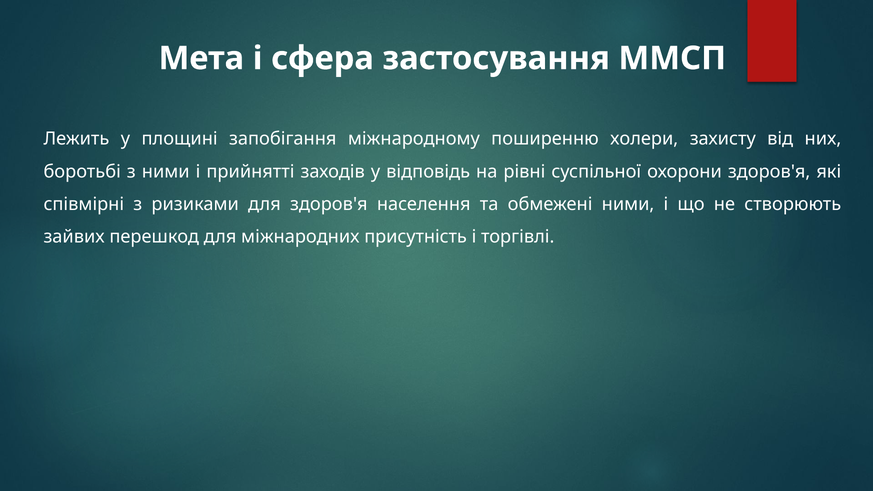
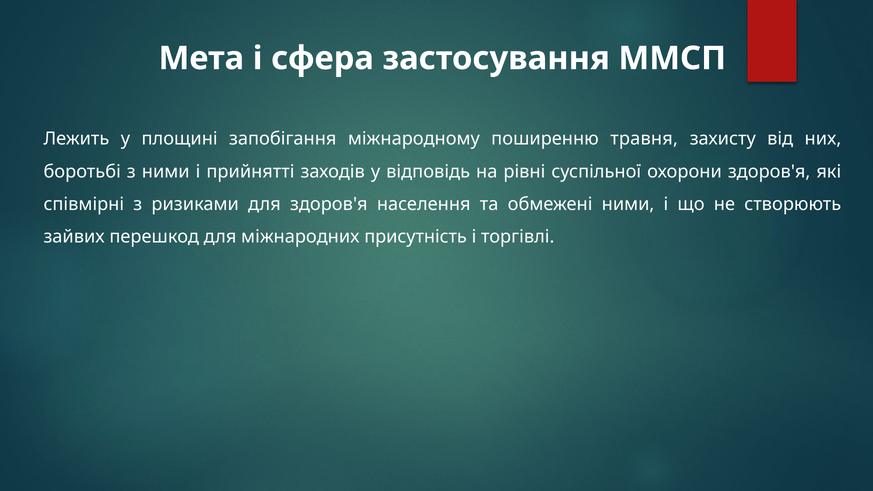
холери: холери -> травня (644, 139)
